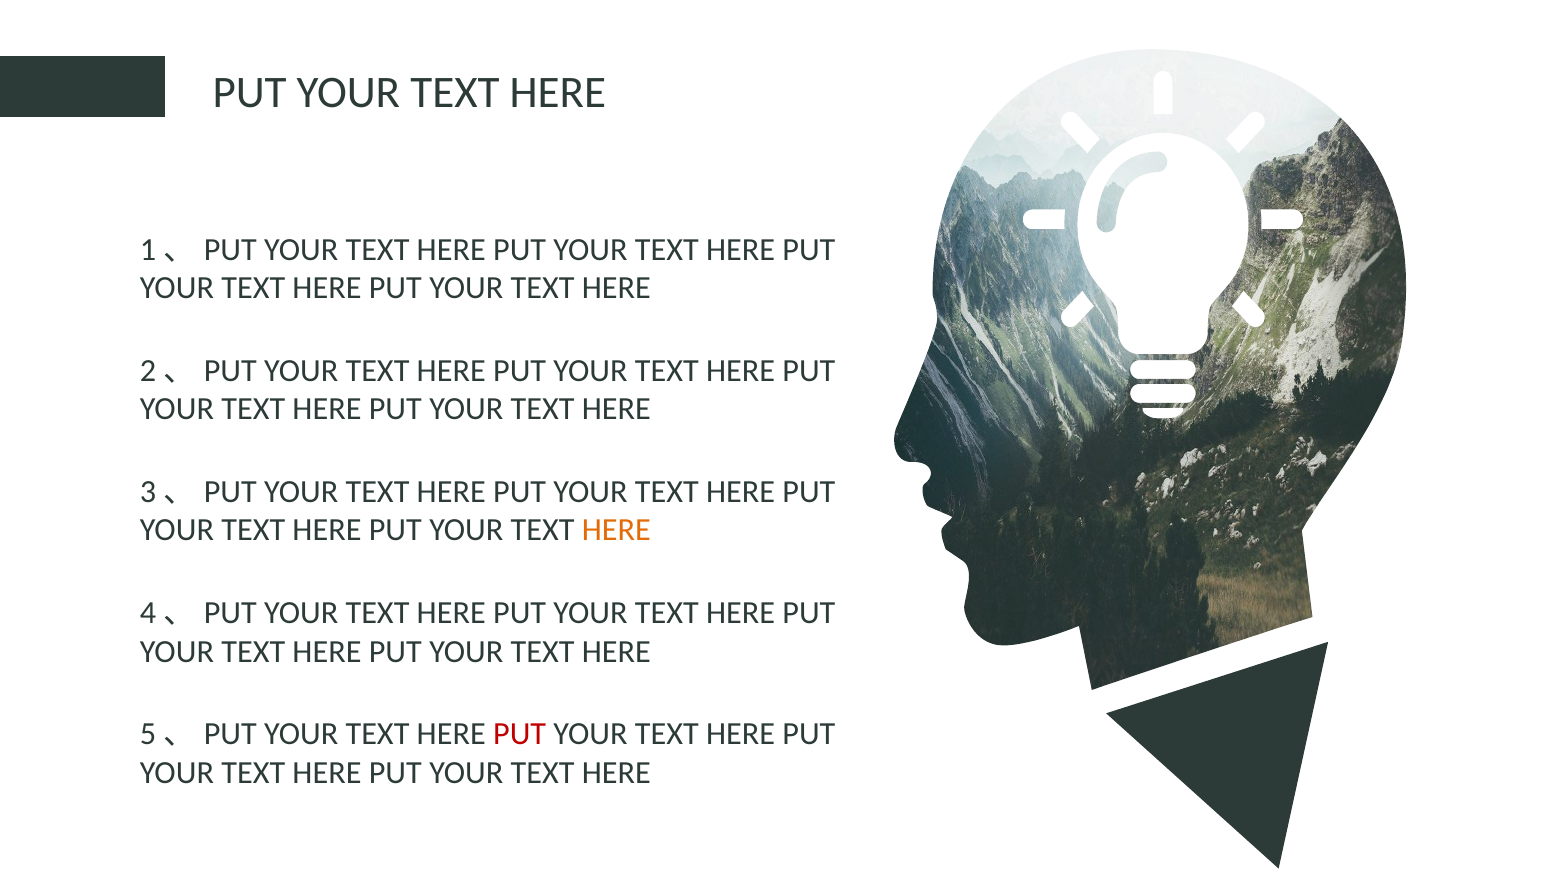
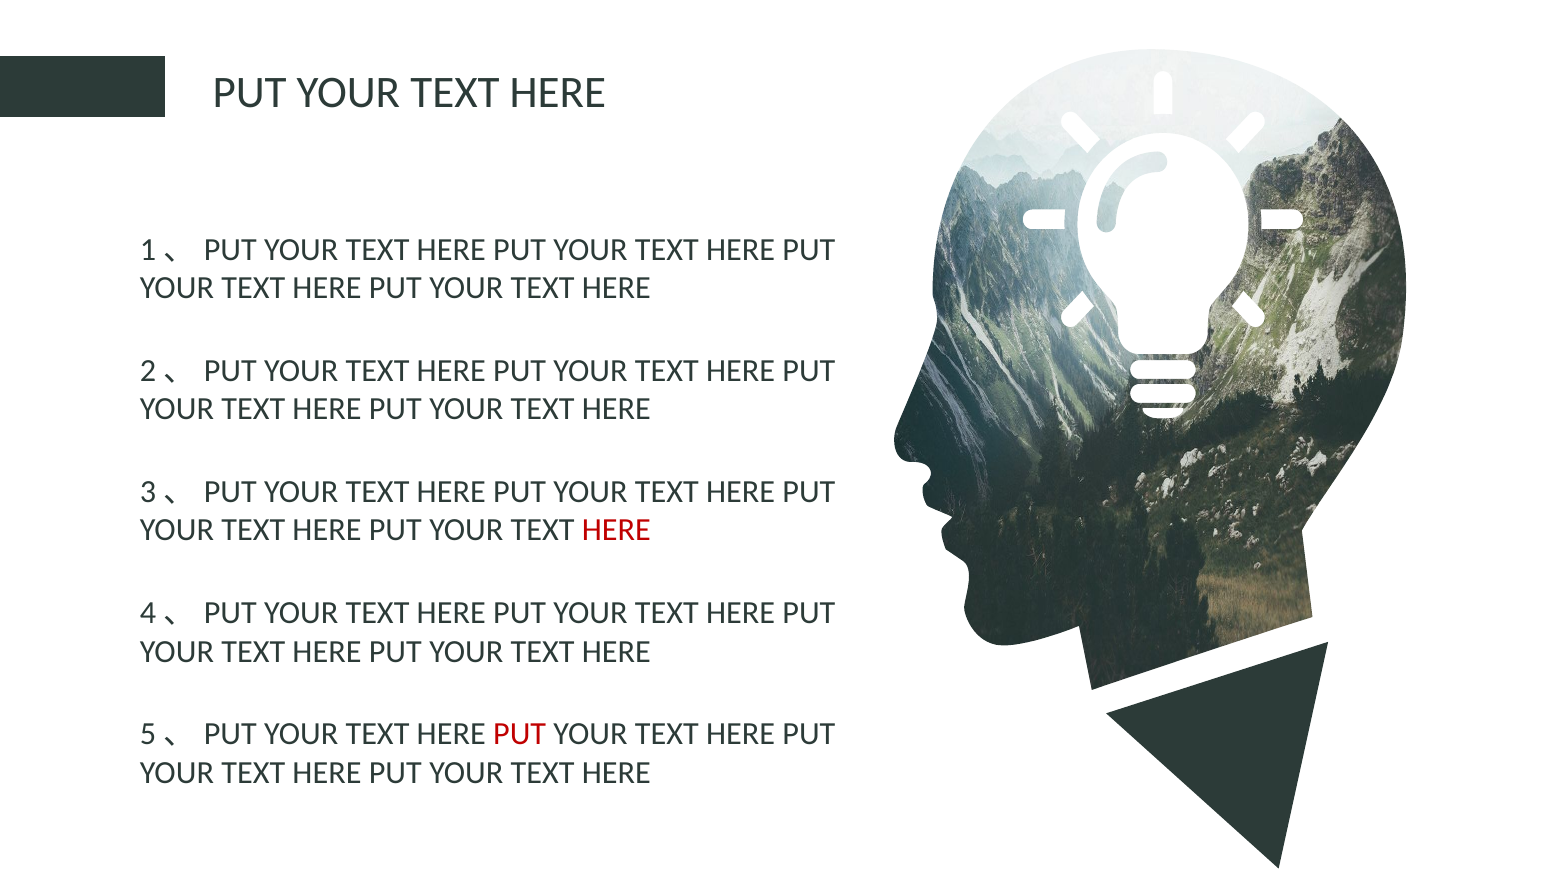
HERE colour: orange -> red (616, 530)
